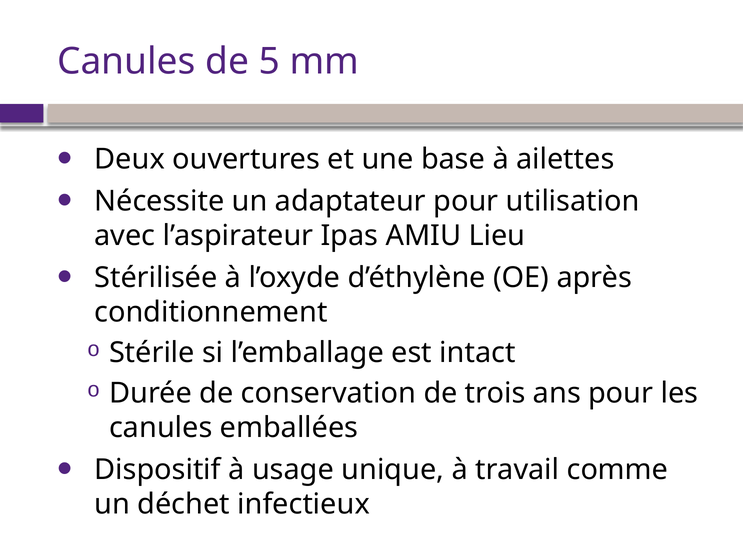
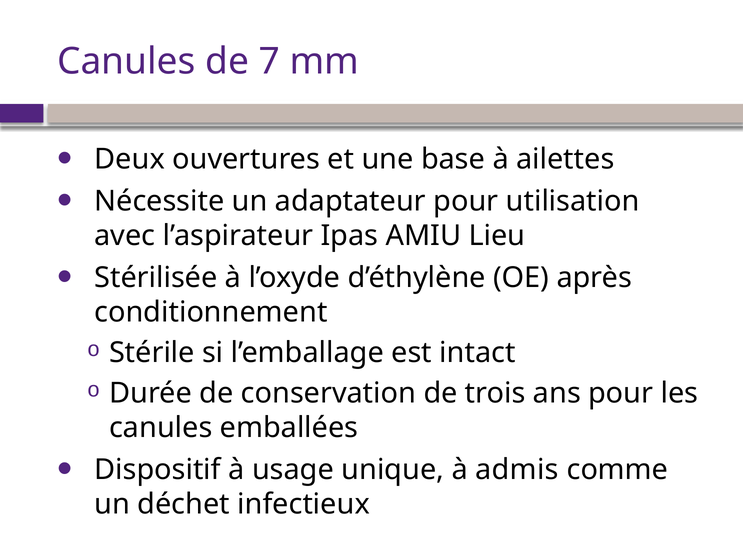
5: 5 -> 7 (269, 61)
travail: travail -> admis (517, 470)
